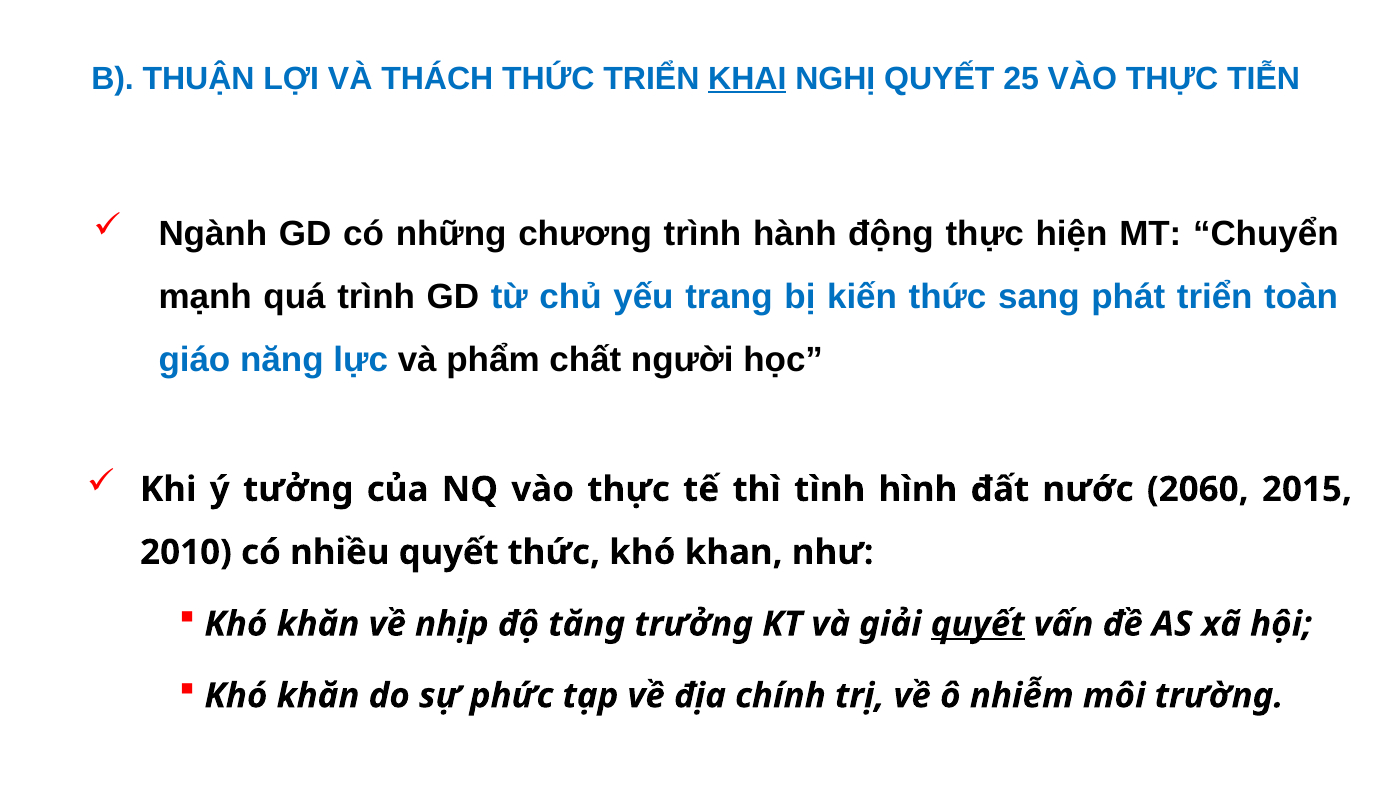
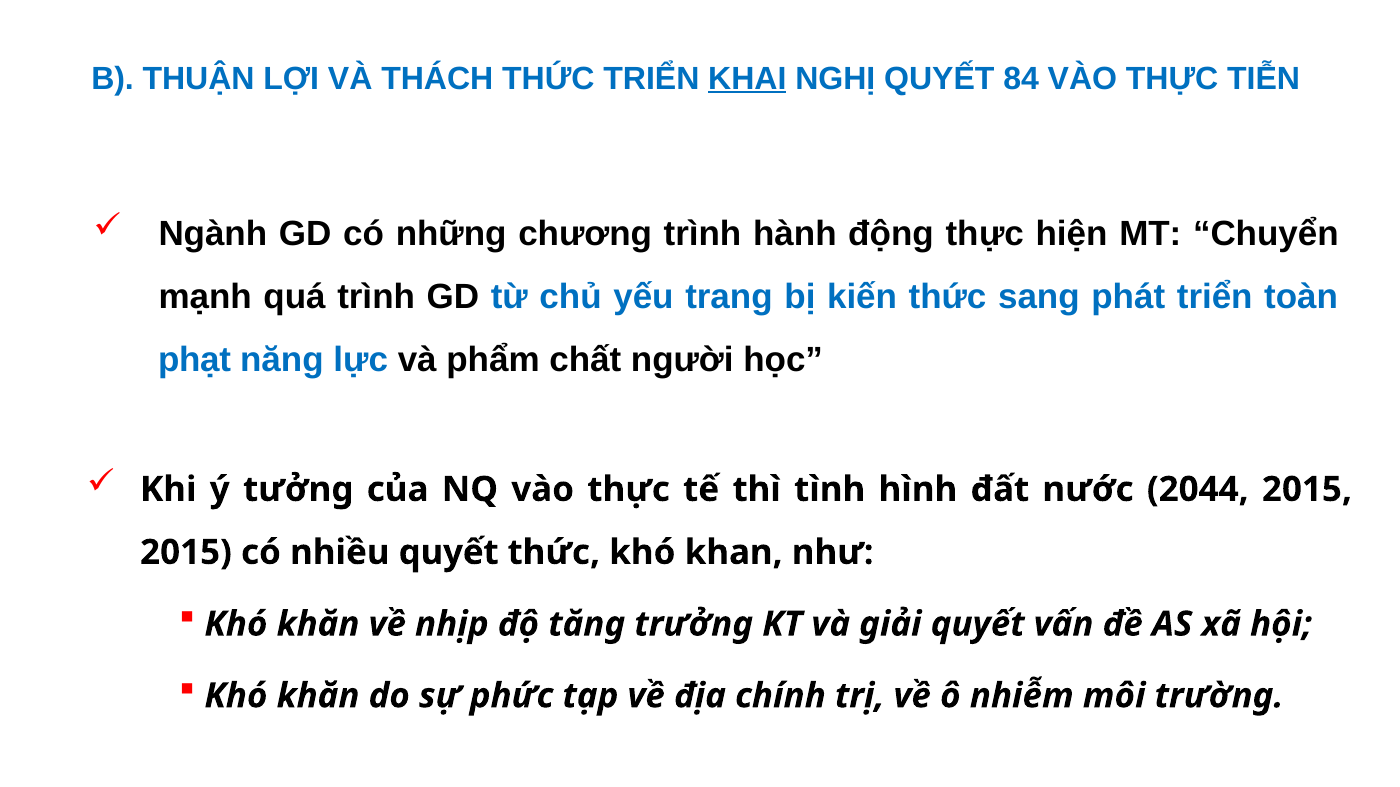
25: 25 -> 84 (1021, 79)
giáo: giáo -> phạt (195, 360)
2060: 2060 -> 2044 (1198, 490)
2010: 2010 -> 2015 (186, 553)
quyết underline: present -> none (978, 624)
